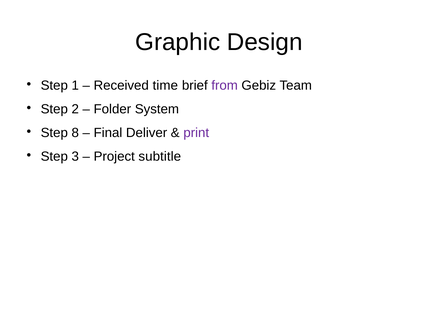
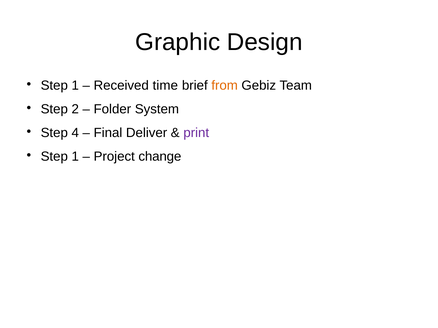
from colour: purple -> orange (225, 86)
8: 8 -> 4 (75, 133)
3: 3 -> 1 (75, 157)
subtitle: subtitle -> change (160, 157)
